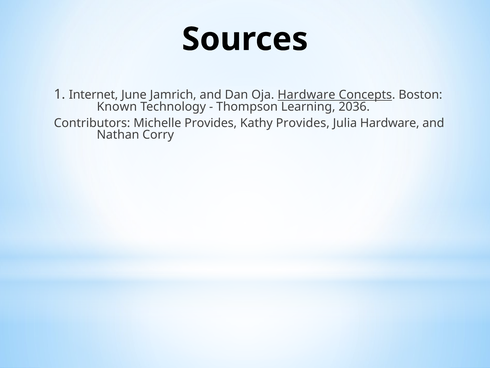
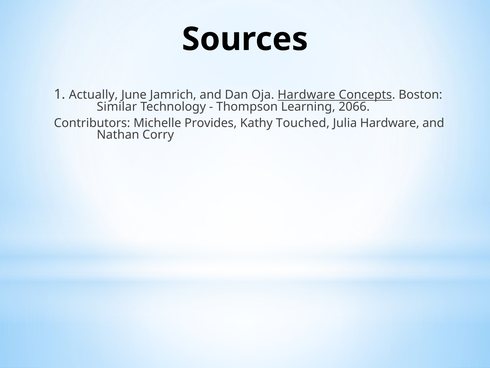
Internet: Internet -> Actually (93, 95)
Known: Known -> Similar (117, 107)
2036: 2036 -> 2066 (354, 107)
Kathy Provides: Provides -> Touched (303, 123)
